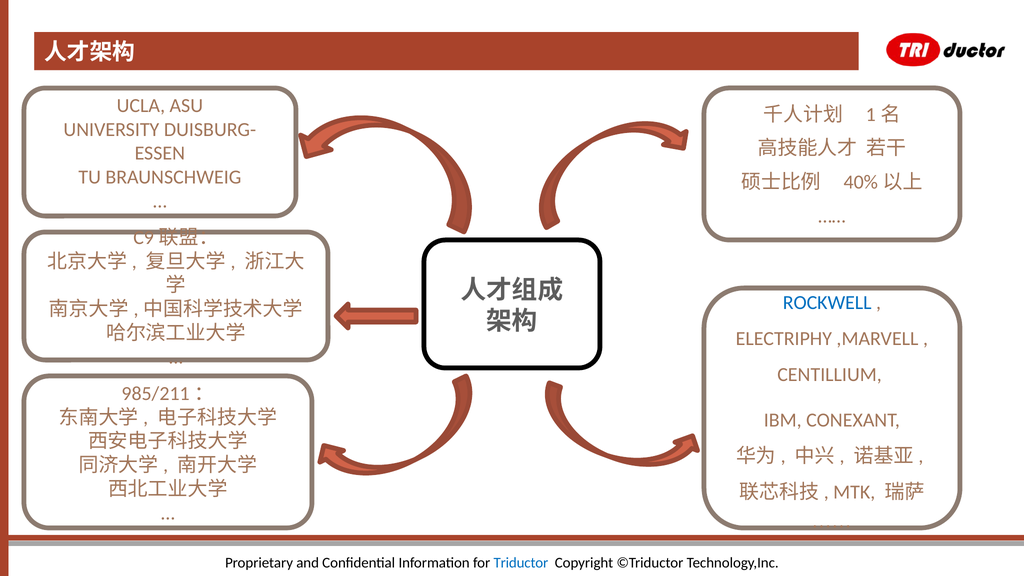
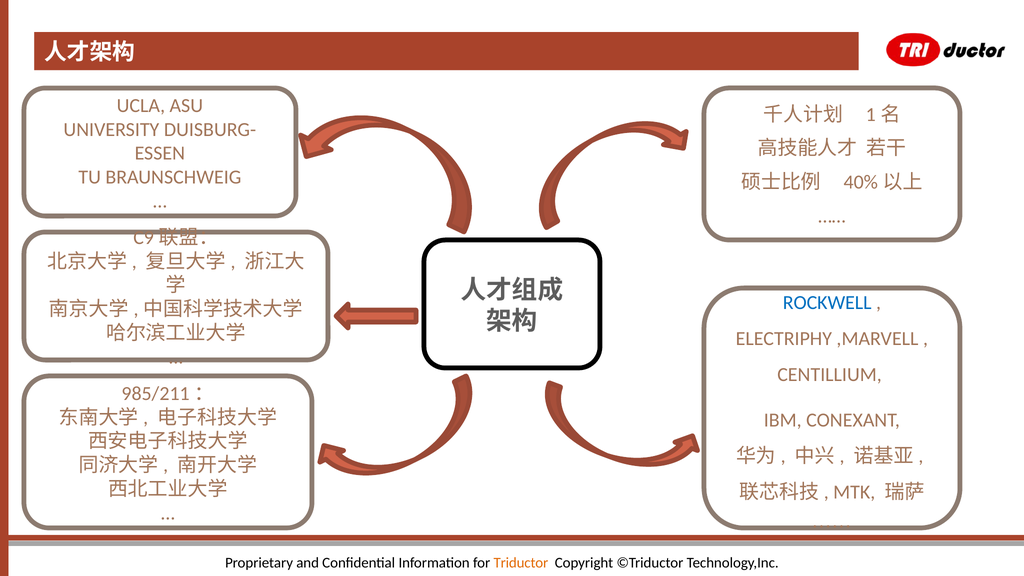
Triductor colour: blue -> orange (521, 563)
